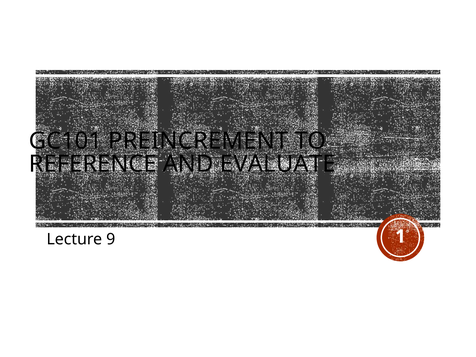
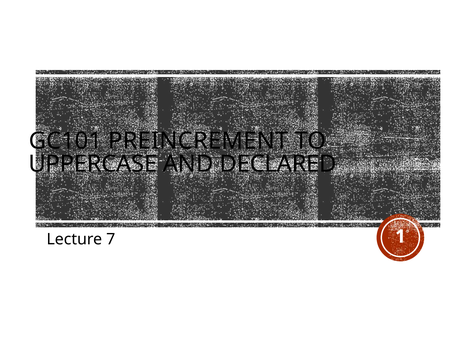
REFERENCE: REFERENCE -> UPPERCASE (93, 164)
EVALUATE: EVALUATE -> DECLARED (278, 164)
9: 9 -> 7 (111, 239)
